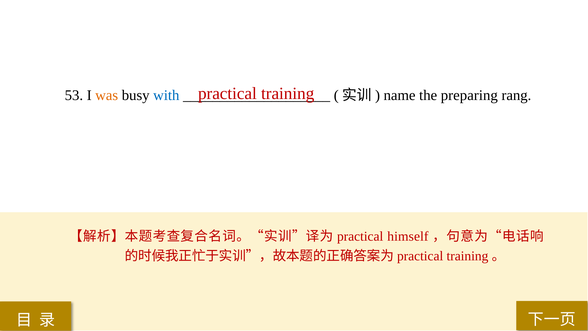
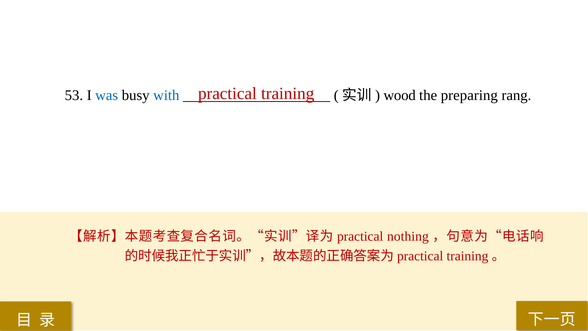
was colour: orange -> blue (107, 95)
name: name -> wood (400, 95)
himself: himself -> nothing (408, 236)
